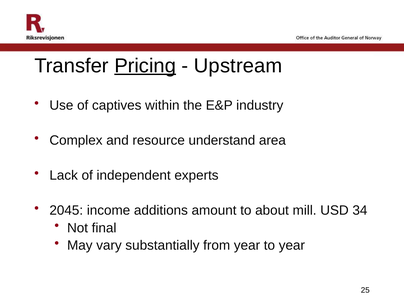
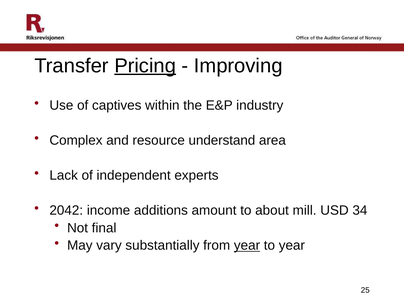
Upstream: Upstream -> Improving (238, 66)
2045: 2045 -> 2042 (66, 211)
year underline: none -> present (247, 246)
